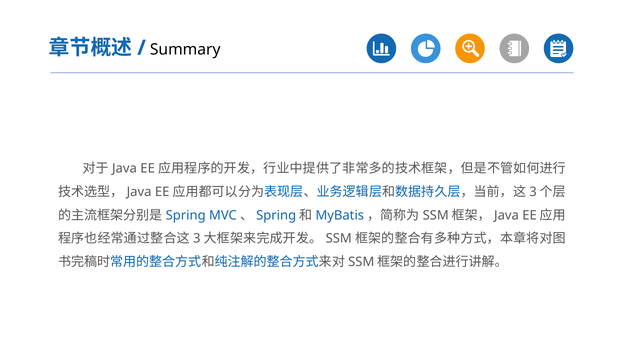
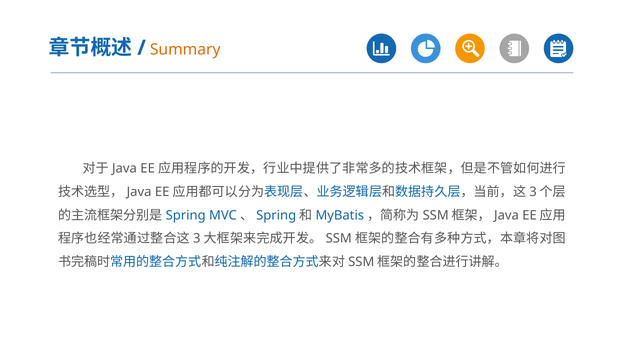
Summary colour: black -> orange (185, 49)
